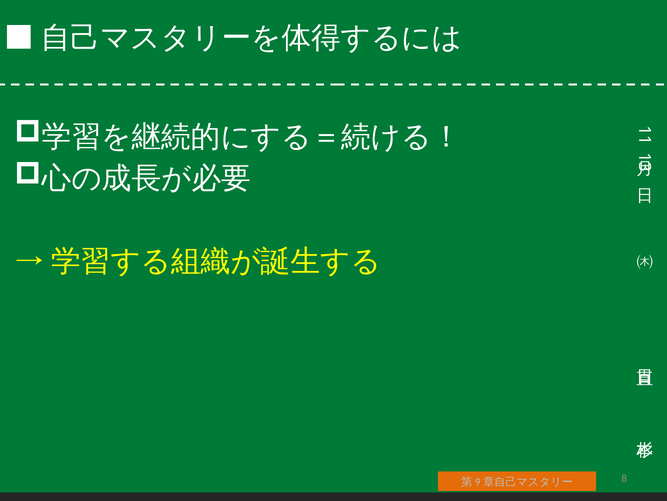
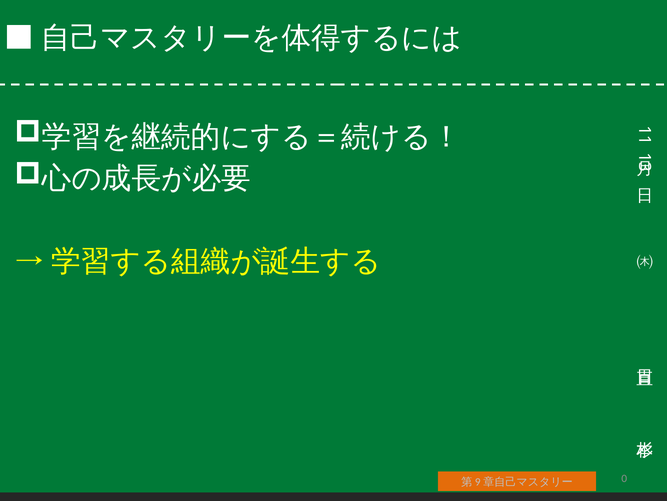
8: 8 -> 0 (624, 478)
